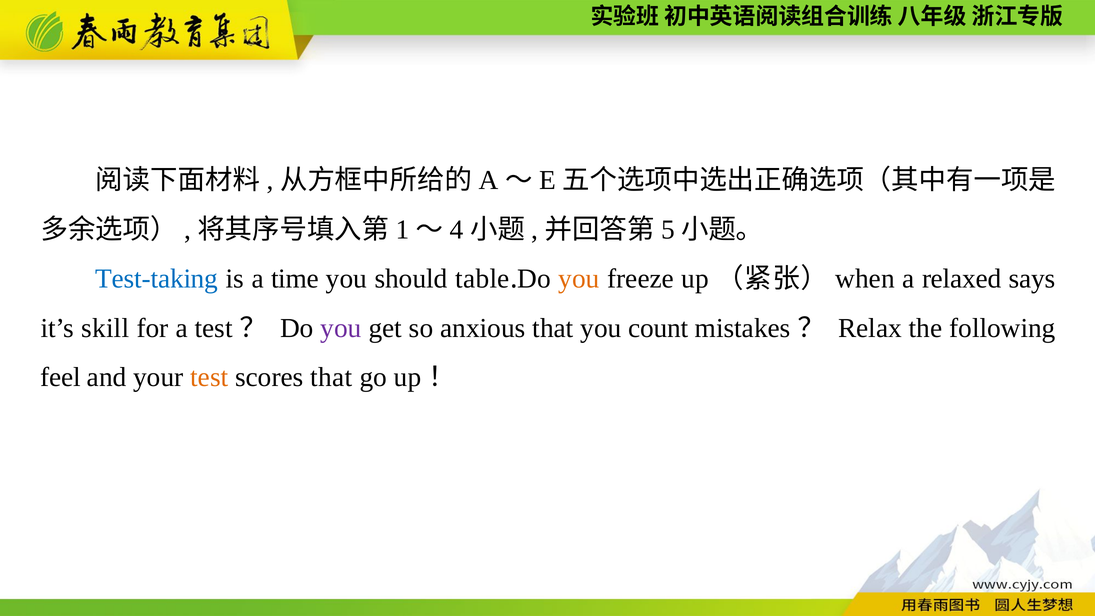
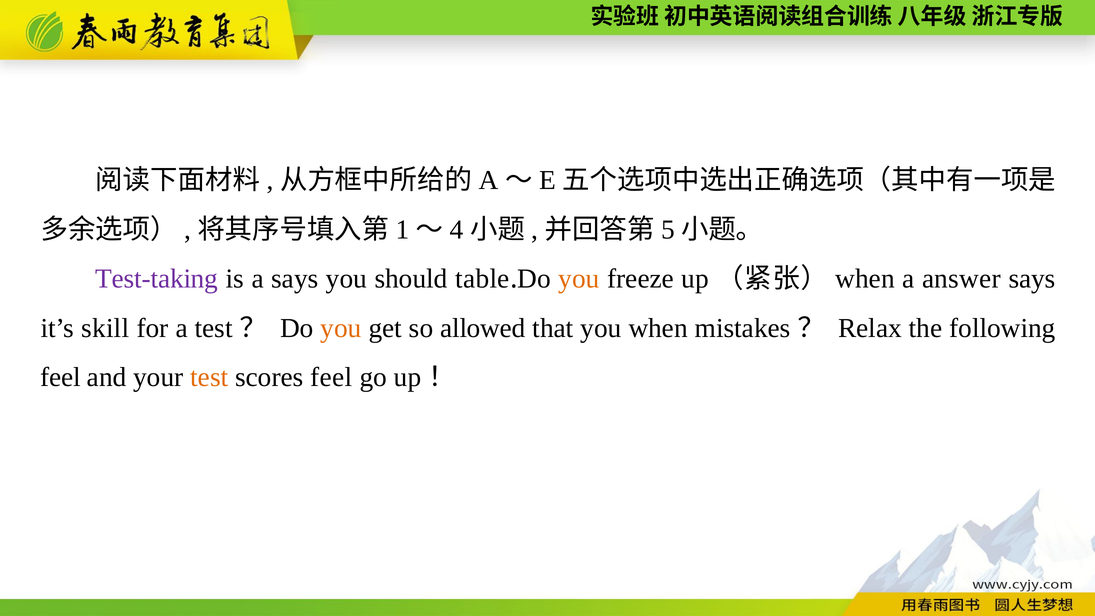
Test-taking colour: blue -> purple (157, 279)
a time: time -> says (295, 279)
relaxed: relaxed -> answer (961, 279)
you colour: purple -> orange (341, 328)
anxious: anxious -> allowed (483, 328)
you count: count -> when (658, 328)
scores that: that -> feel (331, 377)
